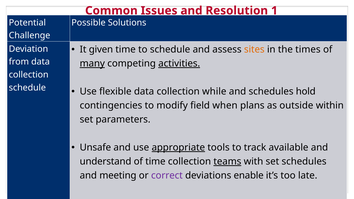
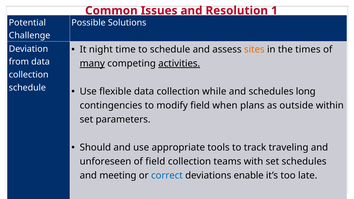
given: given -> night (101, 50)
hold: hold -> long (306, 92)
Unsafe: Unsafe -> Should (95, 148)
appropriate underline: present -> none (178, 148)
available: available -> traveling (289, 148)
understand: understand -> unforeseen (105, 162)
of time: time -> field (155, 162)
teams underline: present -> none (227, 162)
correct colour: purple -> blue (167, 176)
